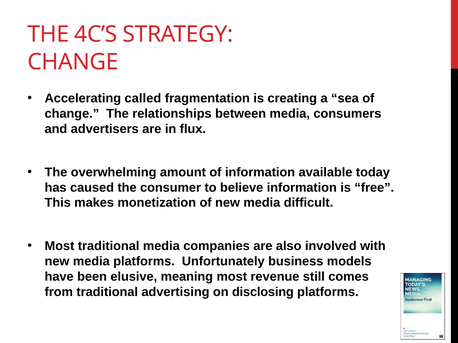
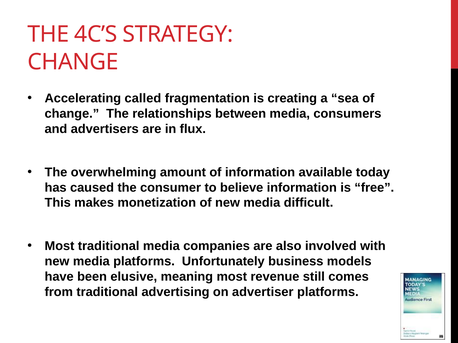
disclosing: disclosing -> advertiser (263, 292)
